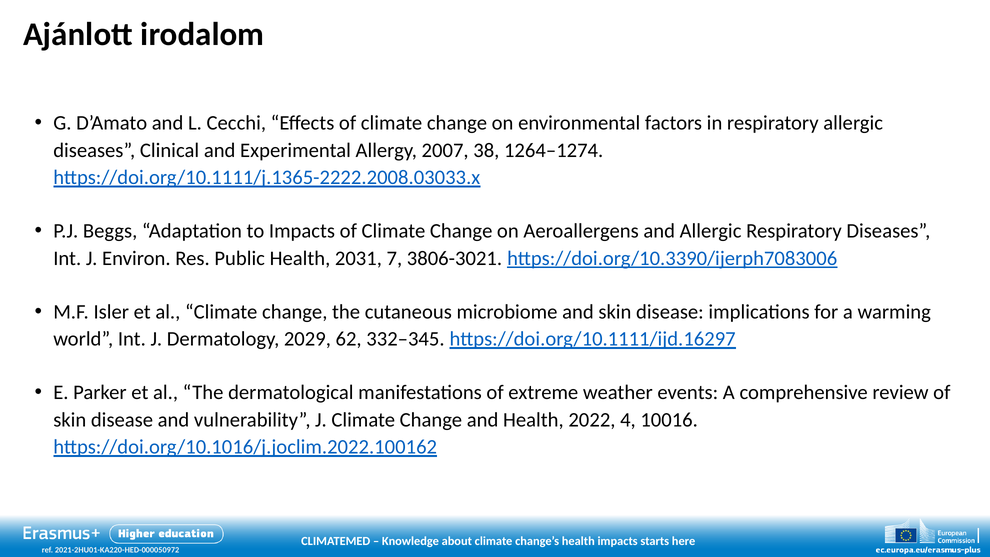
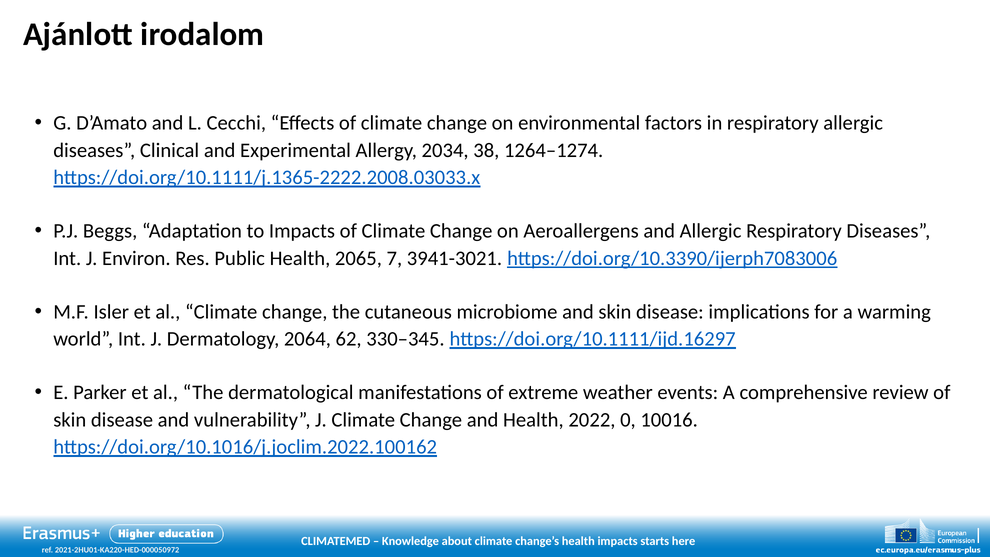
2007: 2007 -> 2034 (445, 150)
2031: 2031 -> 2065 (358, 258)
3806-3021: 3806-3021 -> 3941-3021 (454, 258)
2029: 2029 -> 2064 (307, 339)
332–345: 332–345 -> 330–345 (405, 339)
4: 4 -> 0 (628, 420)
